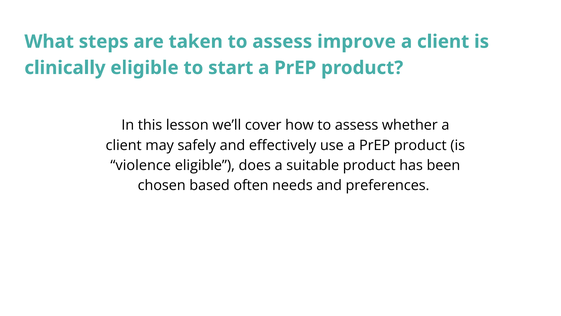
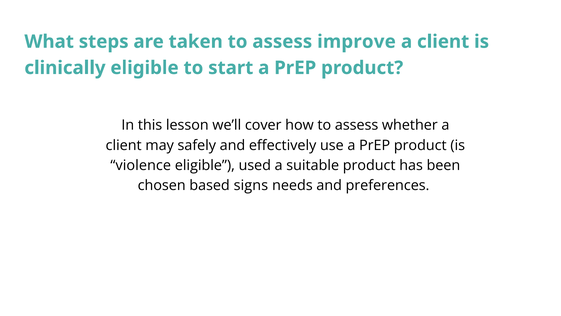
does: does -> used (255, 165)
often: often -> signs (251, 185)
